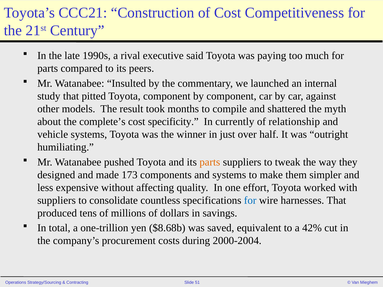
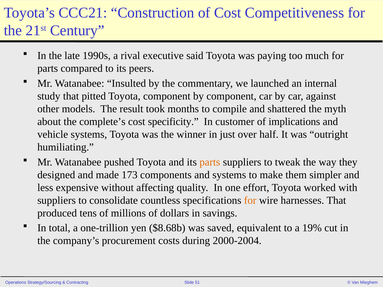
currently: currently -> customer (235, 122)
relationship: relationship -> implications (294, 122)
for colour: blue -> orange (250, 200)
42%: 42% -> 19% (312, 228)
